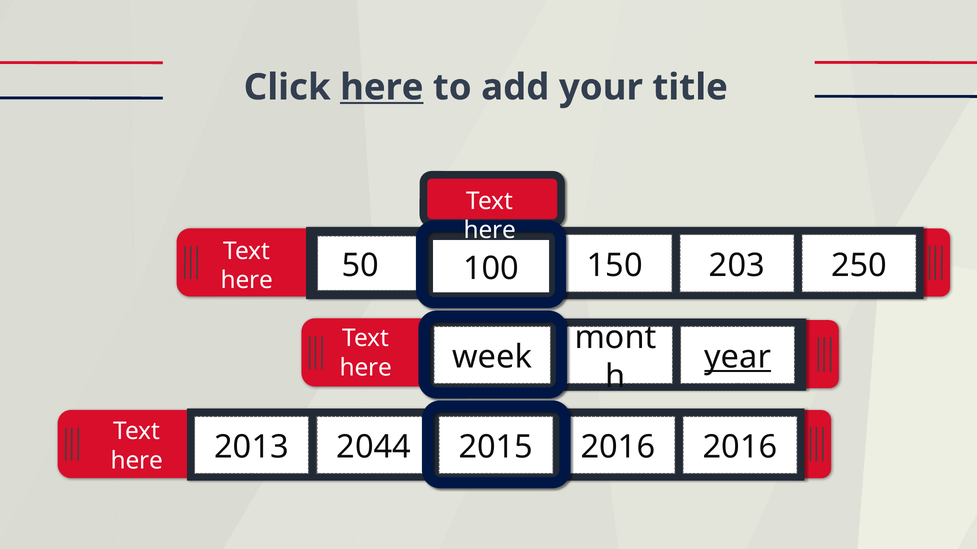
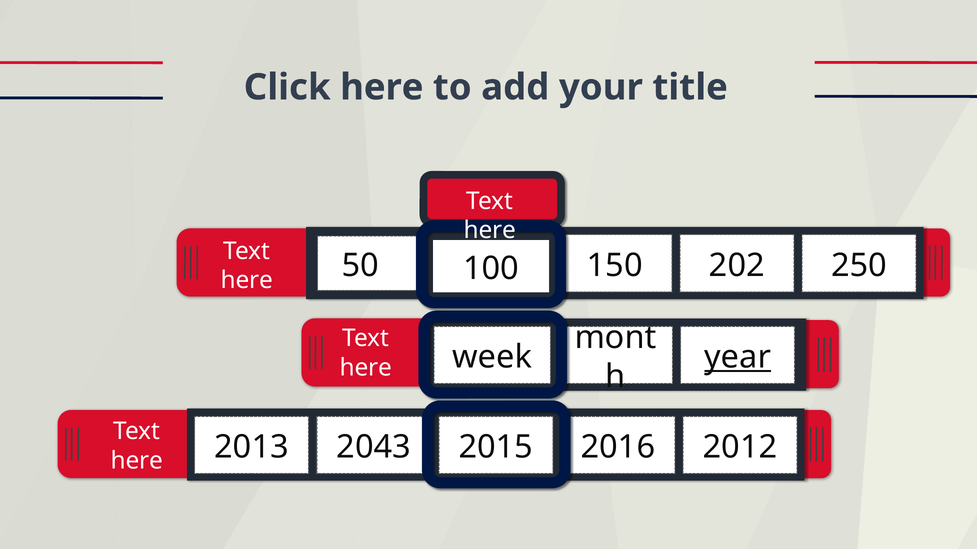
here underline: present -> none (382, 87)
203: 203 -> 202 (737, 266)
2044: 2044 -> 2043 (374, 448)
2016 2016: 2016 -> 2012 (740, 448)
